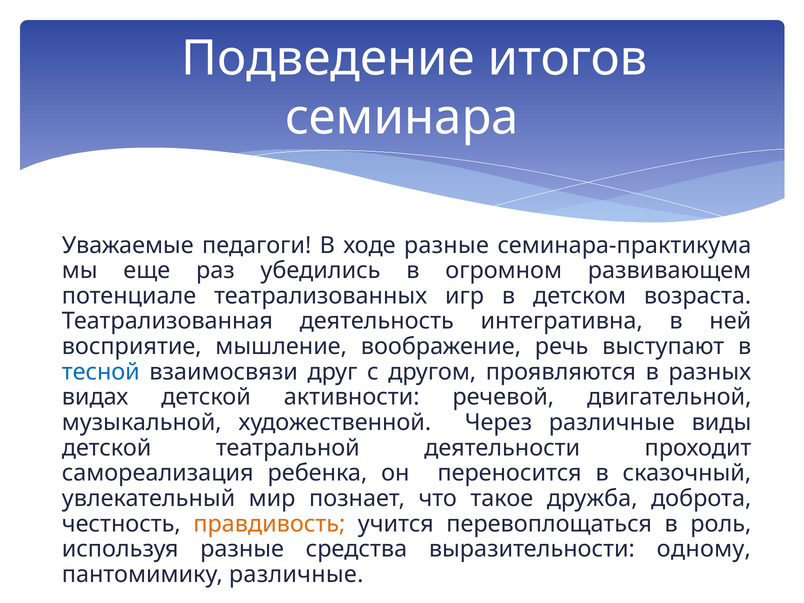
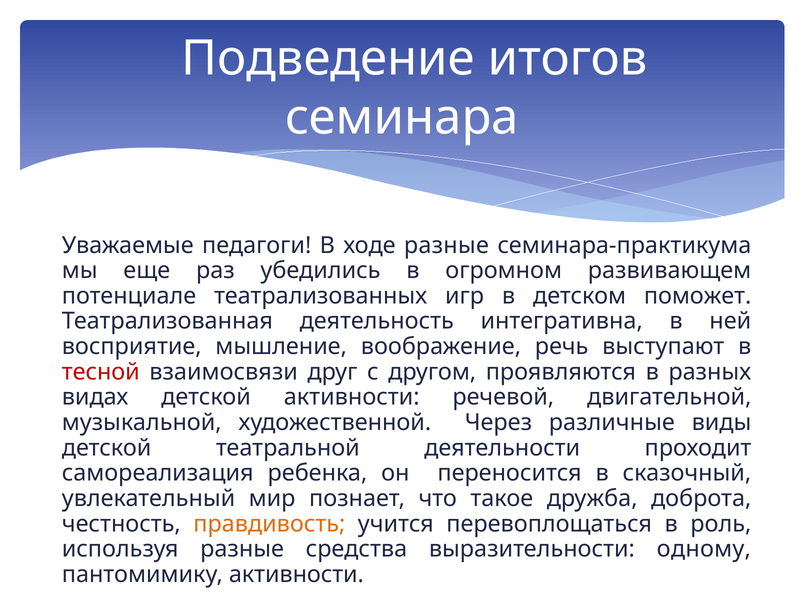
возраста: возраста -> поможет (698, 296)
тесной colour: blue -> red (101, 372)
пантомимику различные: различные -> активности (296, 574)
